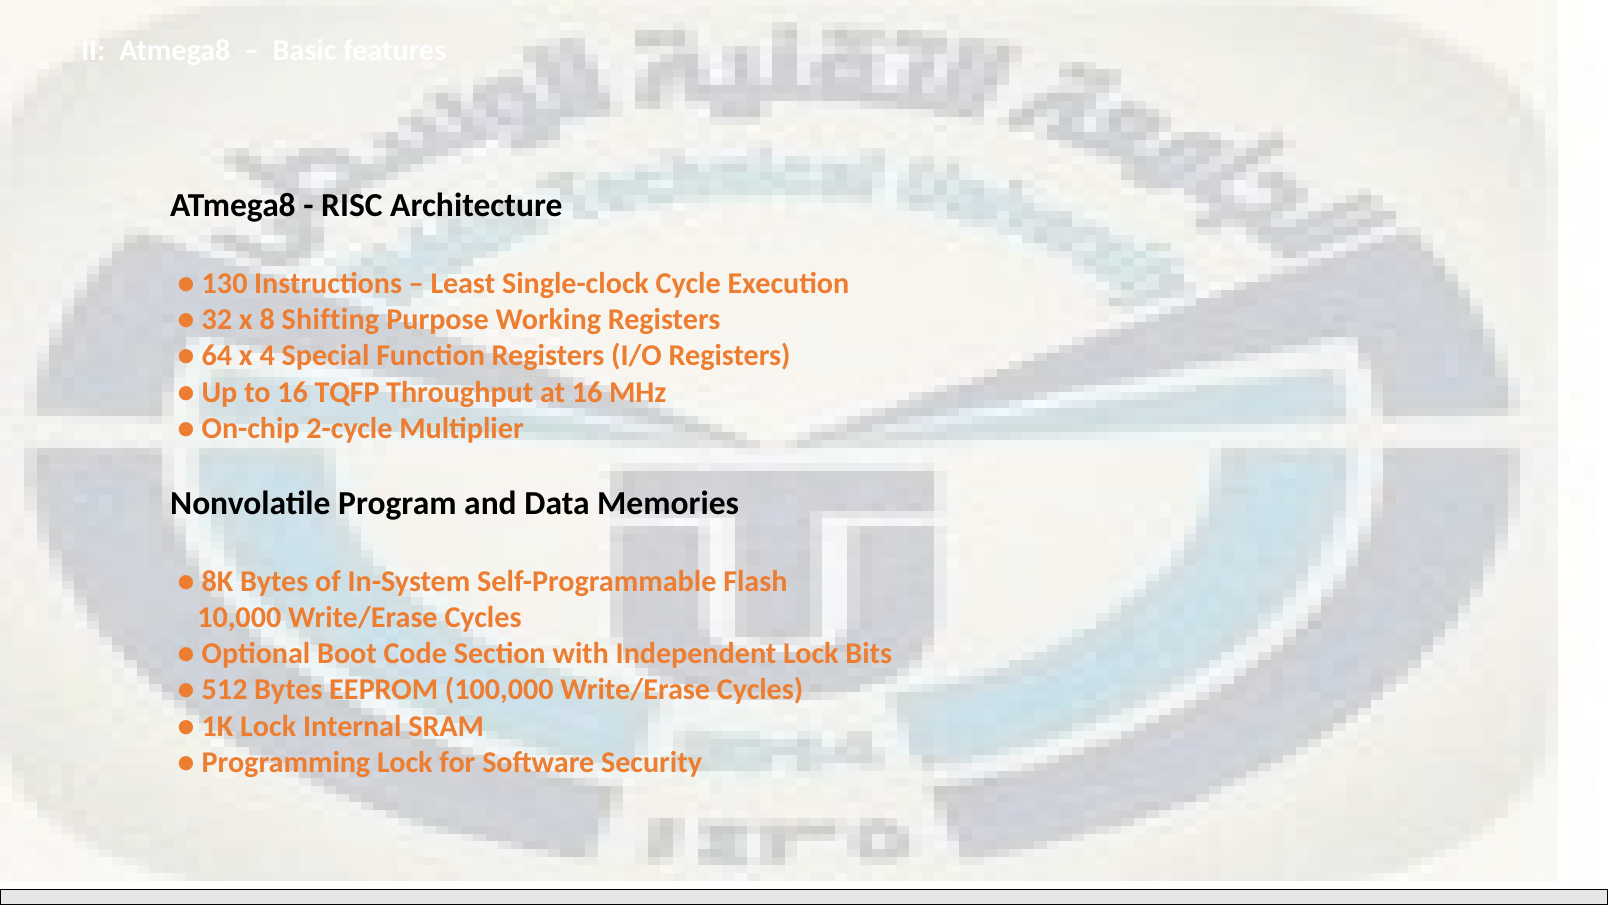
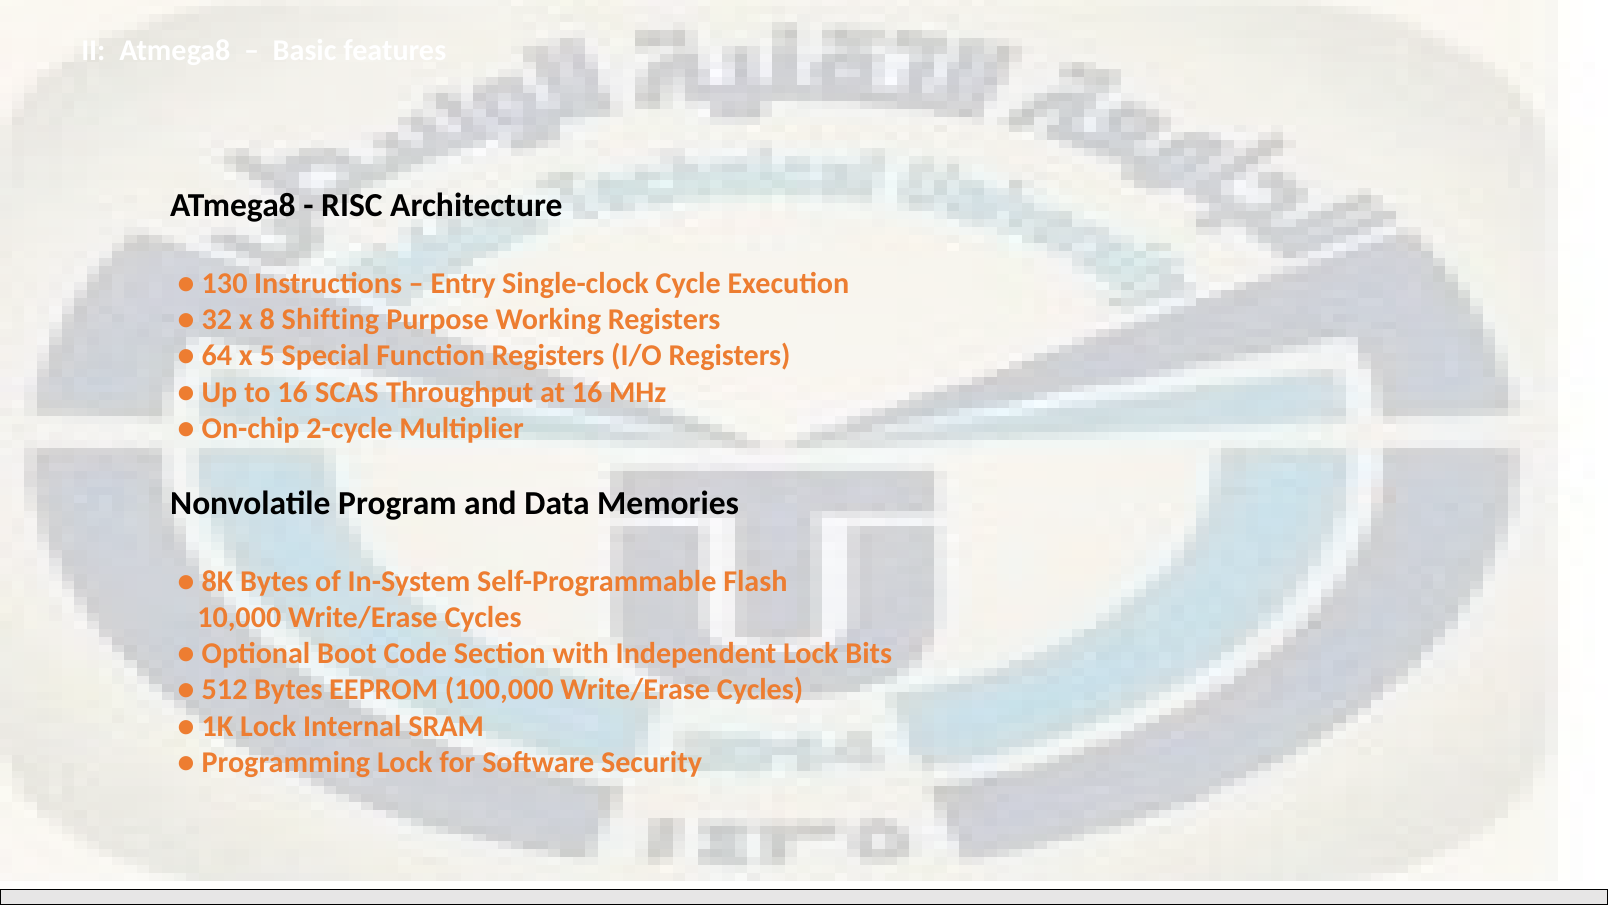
Least: Least -> Entry (463, 283)
4: 4 -> 5 (267, 356)
TQFP: TQFP -> SCAS (347, 392)
